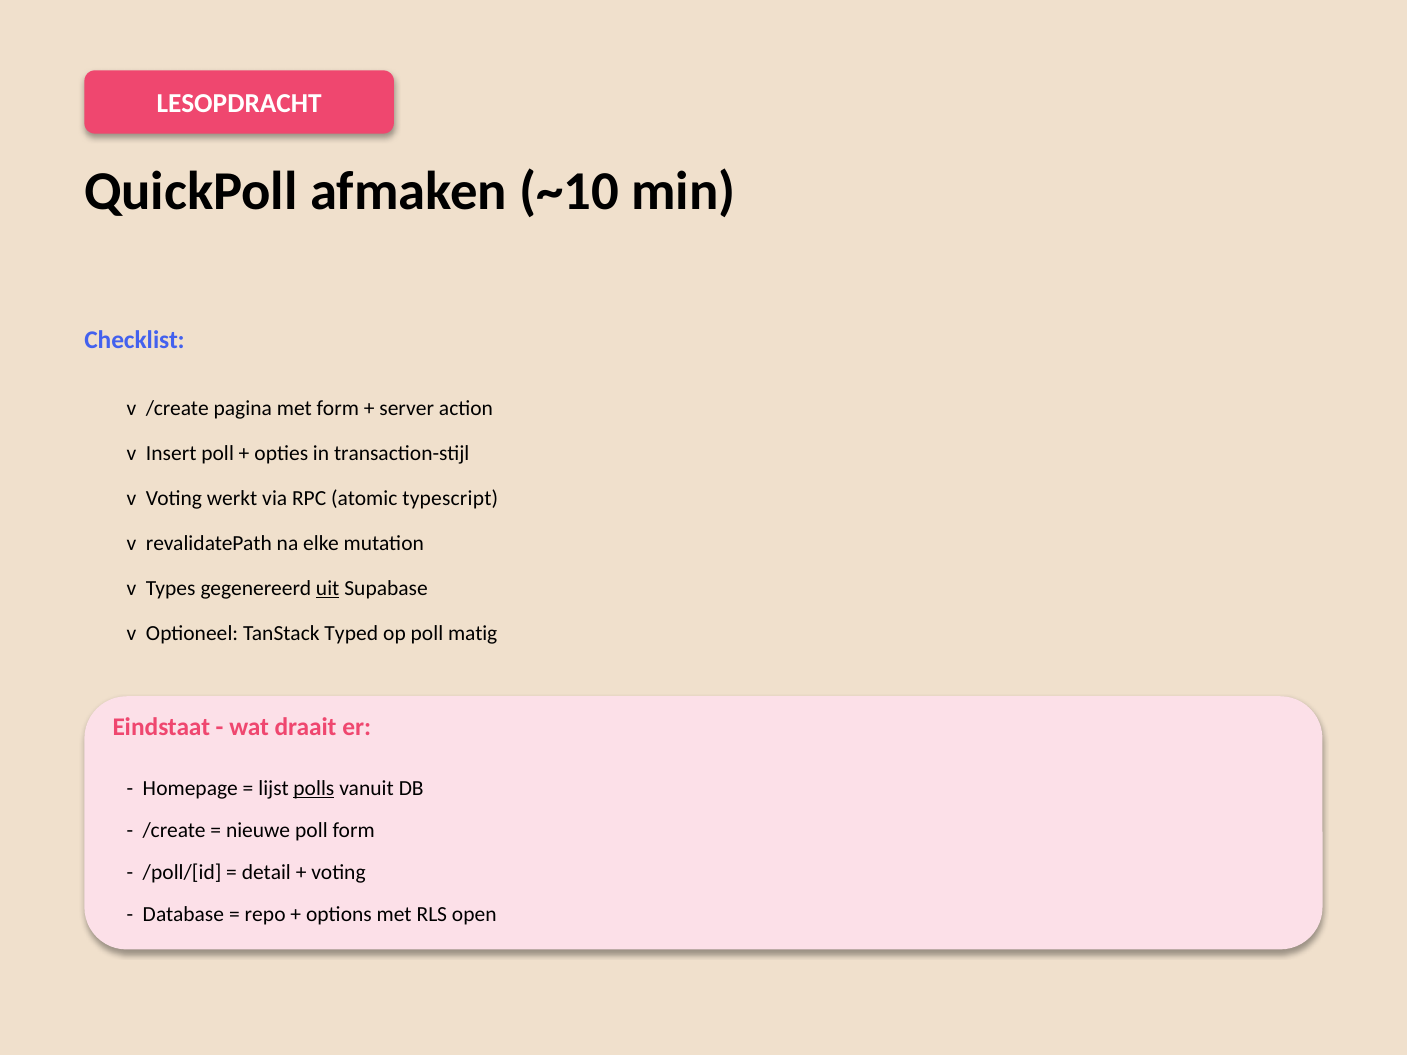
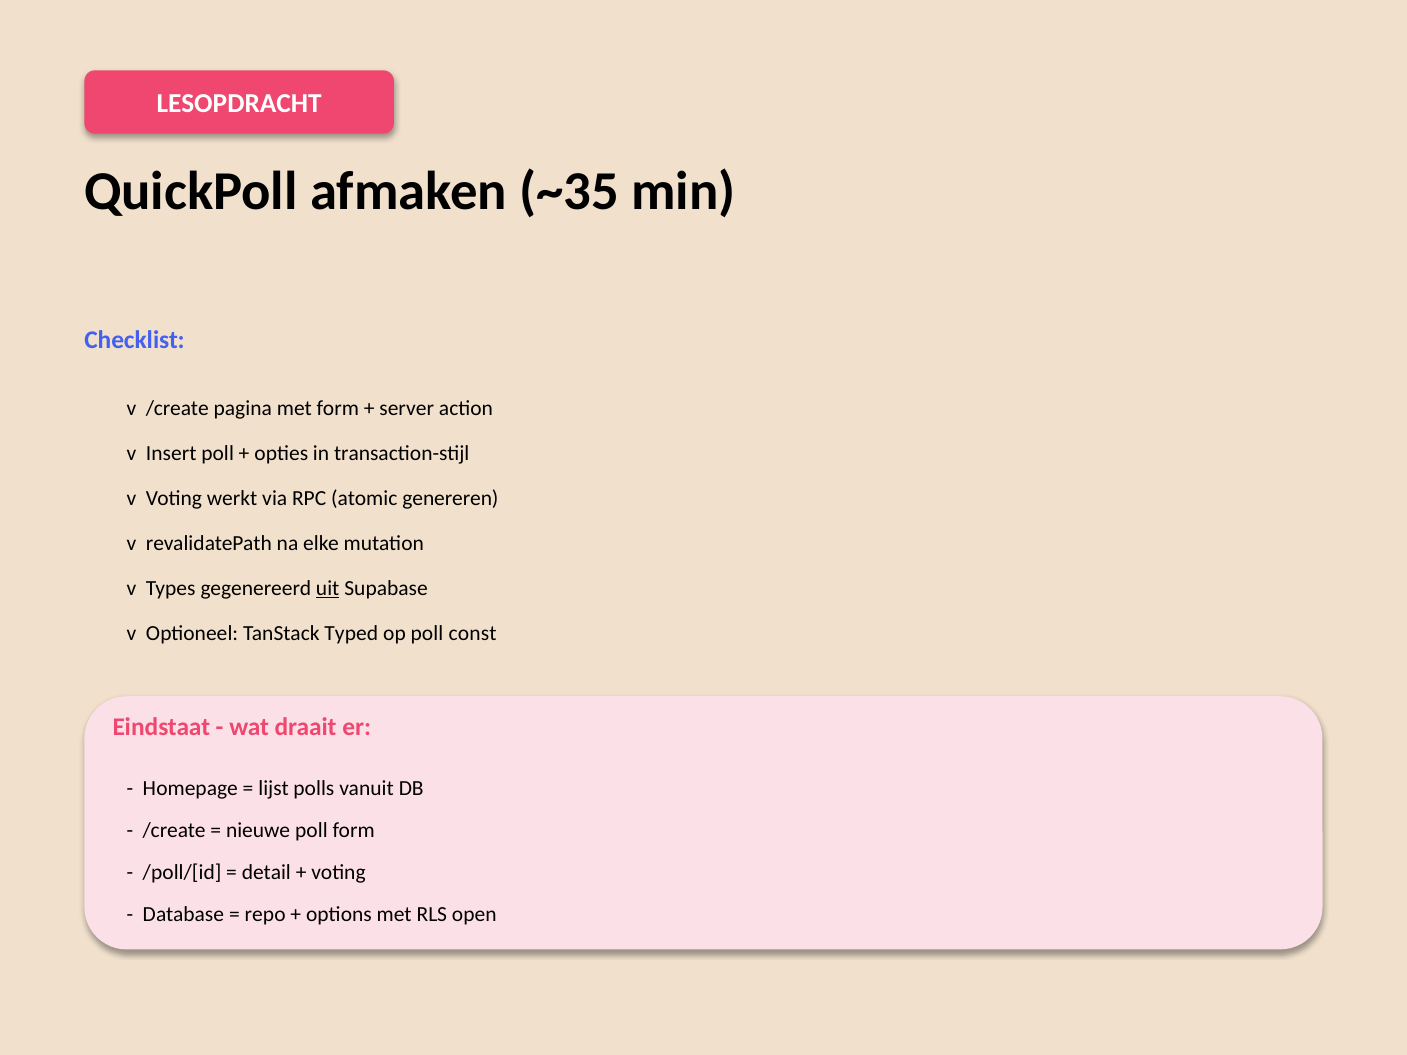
~10: ~10 -> ~35 (569, 191)
typescript: typescript -> genereren (450, 498)
matig: matig -> const (473, 633)
polls underline: present -> none (314, 788)
